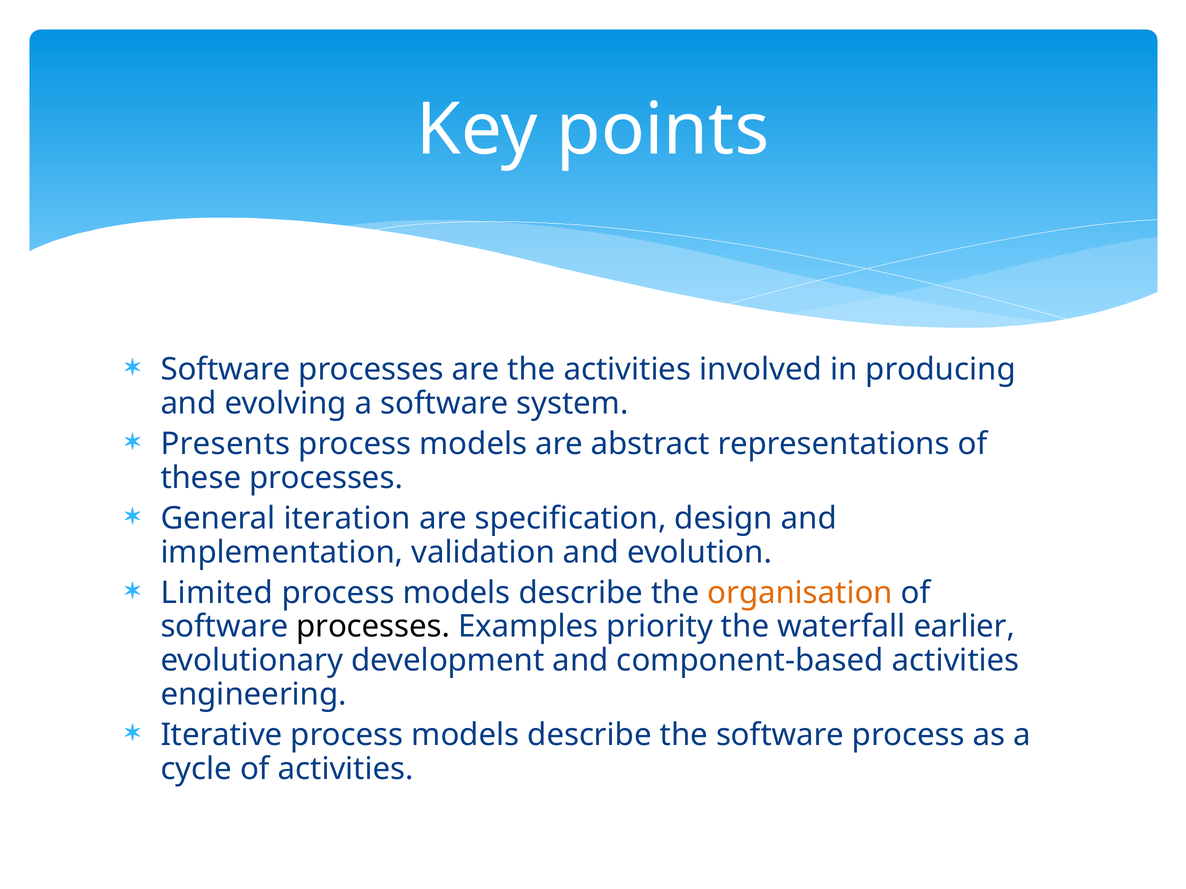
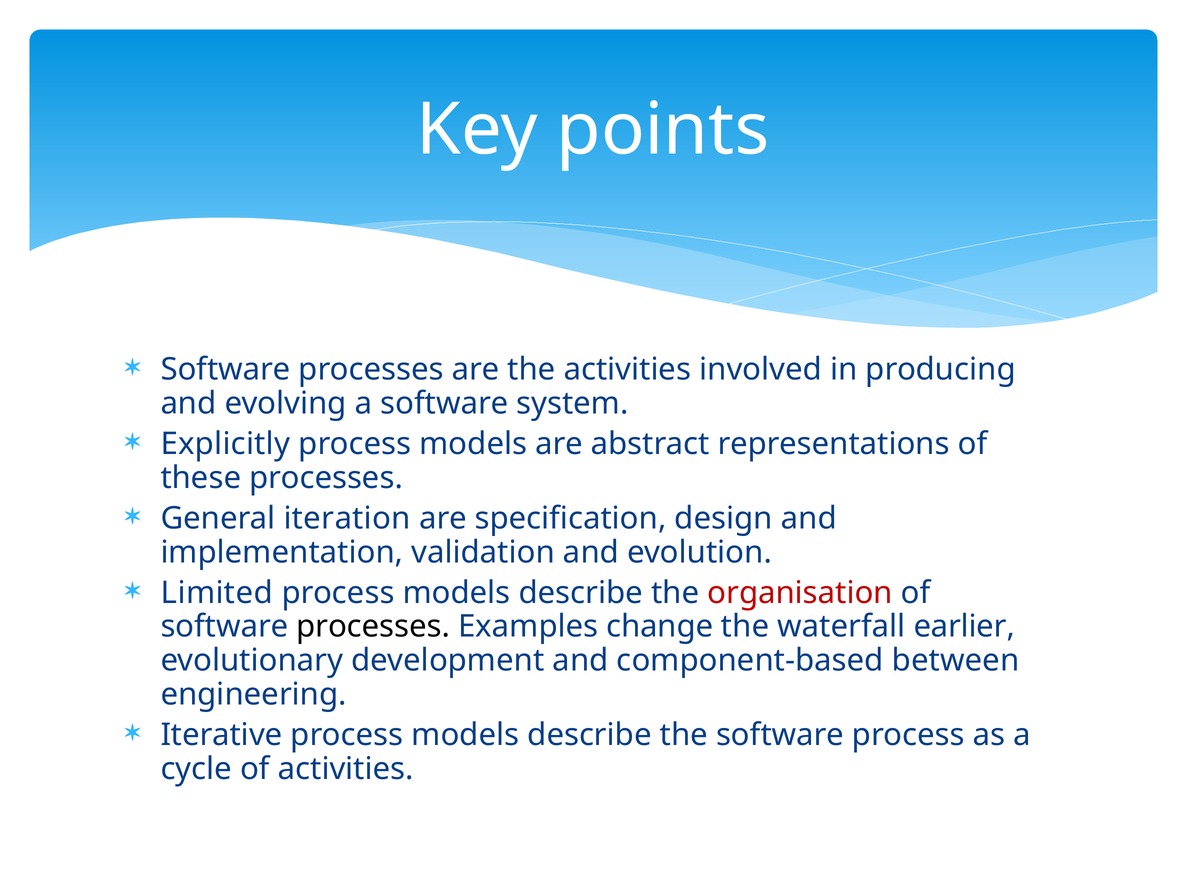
Presents: Presents -> Explicitly (225, 444)
organisation colour: orange -> red (800, 593)
priority: priority -> change (660, 627)
component-based activities: activities -> between (956, 661)
